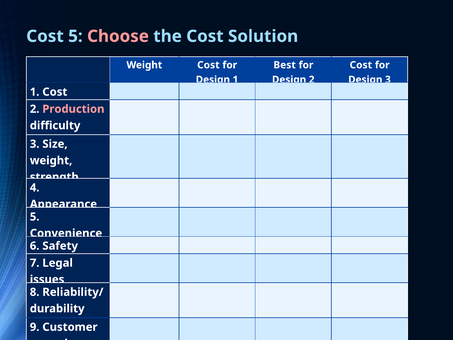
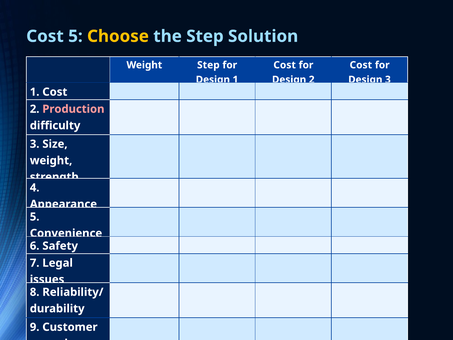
Choose colour: pink -> yellow (118, 36)
the Cost: Cost -> Step (205, 36)
Weight Cost: Cost -> Step (208, 65)
Best: Best -> Cost (285, 65)
